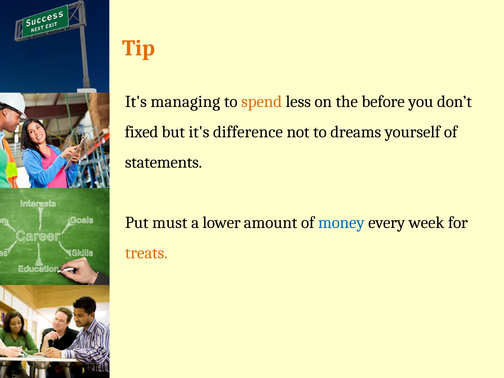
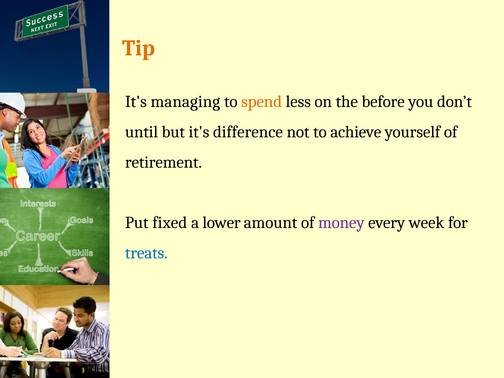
fixed: fixed -> until (141, 132)
dreams: dreams -> achieve (356, 132)
statements: statements -> retirement (163, 162)
must: must -> fixed (170, 223)
money colour: blue -> purple (341, 223)
treats colour: orange -> blue (146, 253)
